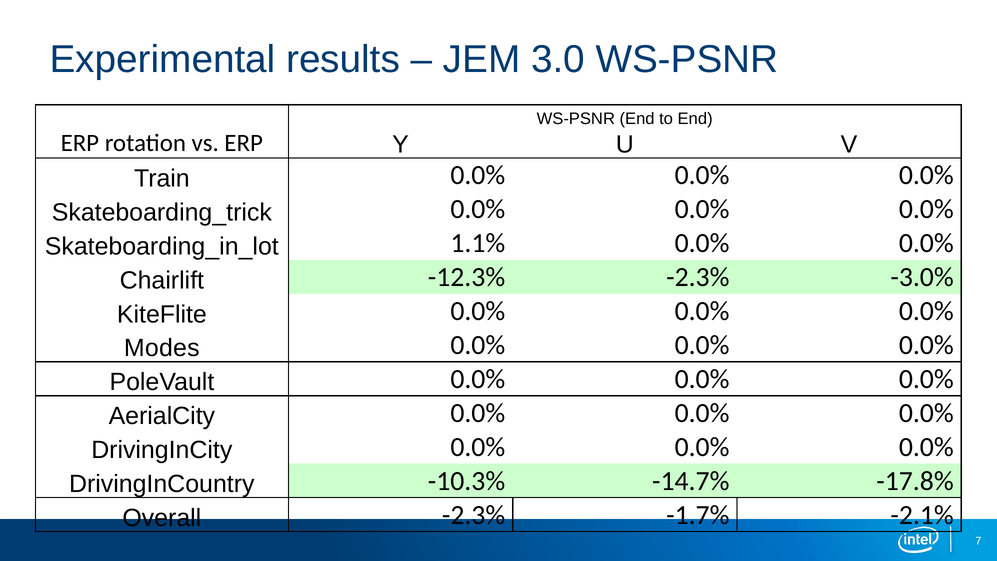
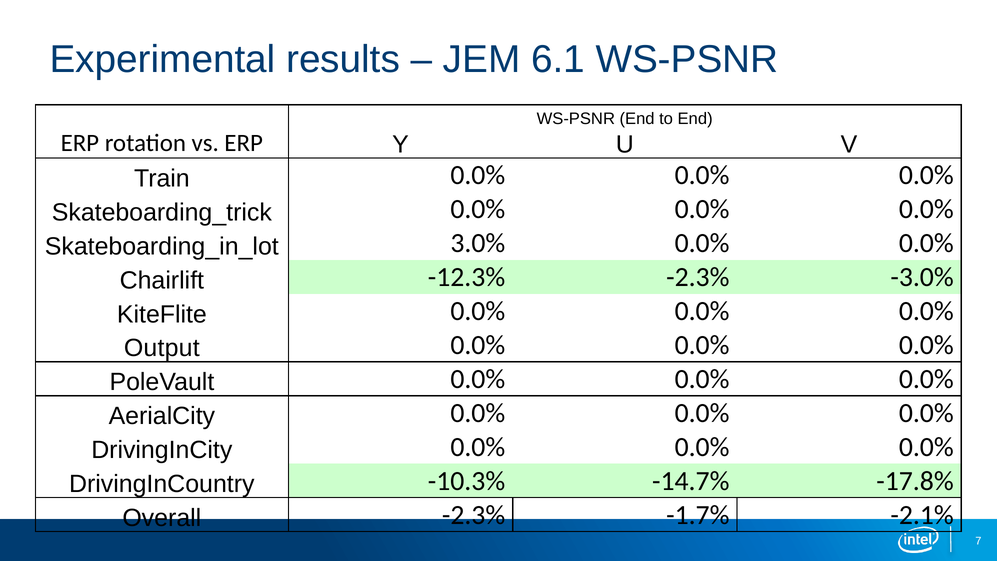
3.0: 3.0 -> 6.1 (558, 60)
1.1%: 1.1% -> 3.0% (478, 243)
Modes: Modes -> Output (162, 348)
